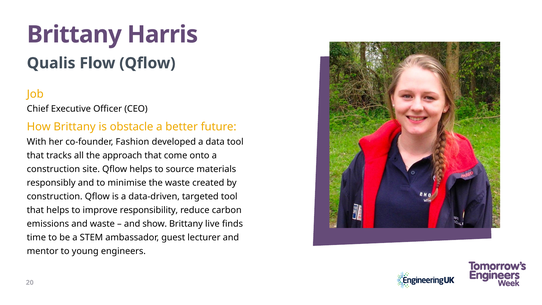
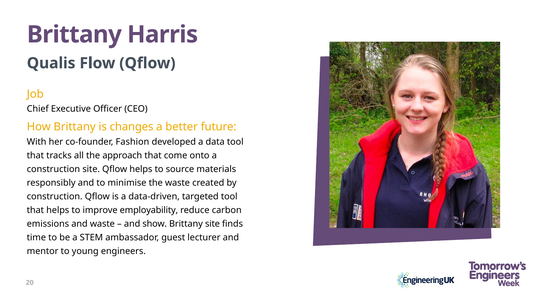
obstacle: obstacle -> changes (132, 127)
responsibility: responsibility -> employability (149, 210)
Brittany live: live -> site (212, 224)
